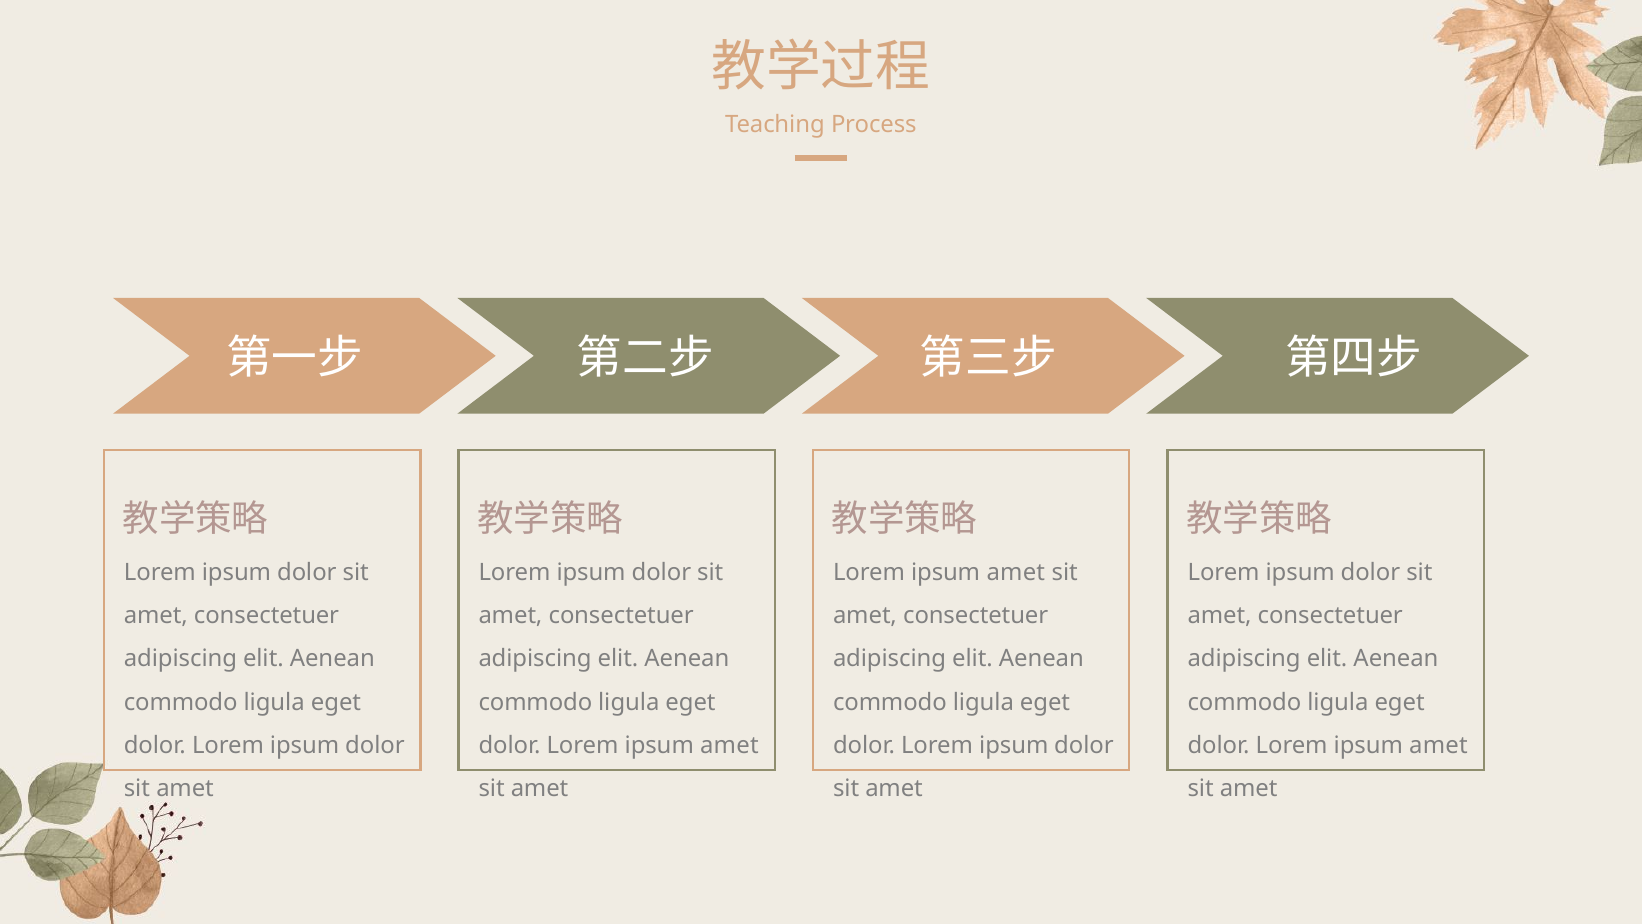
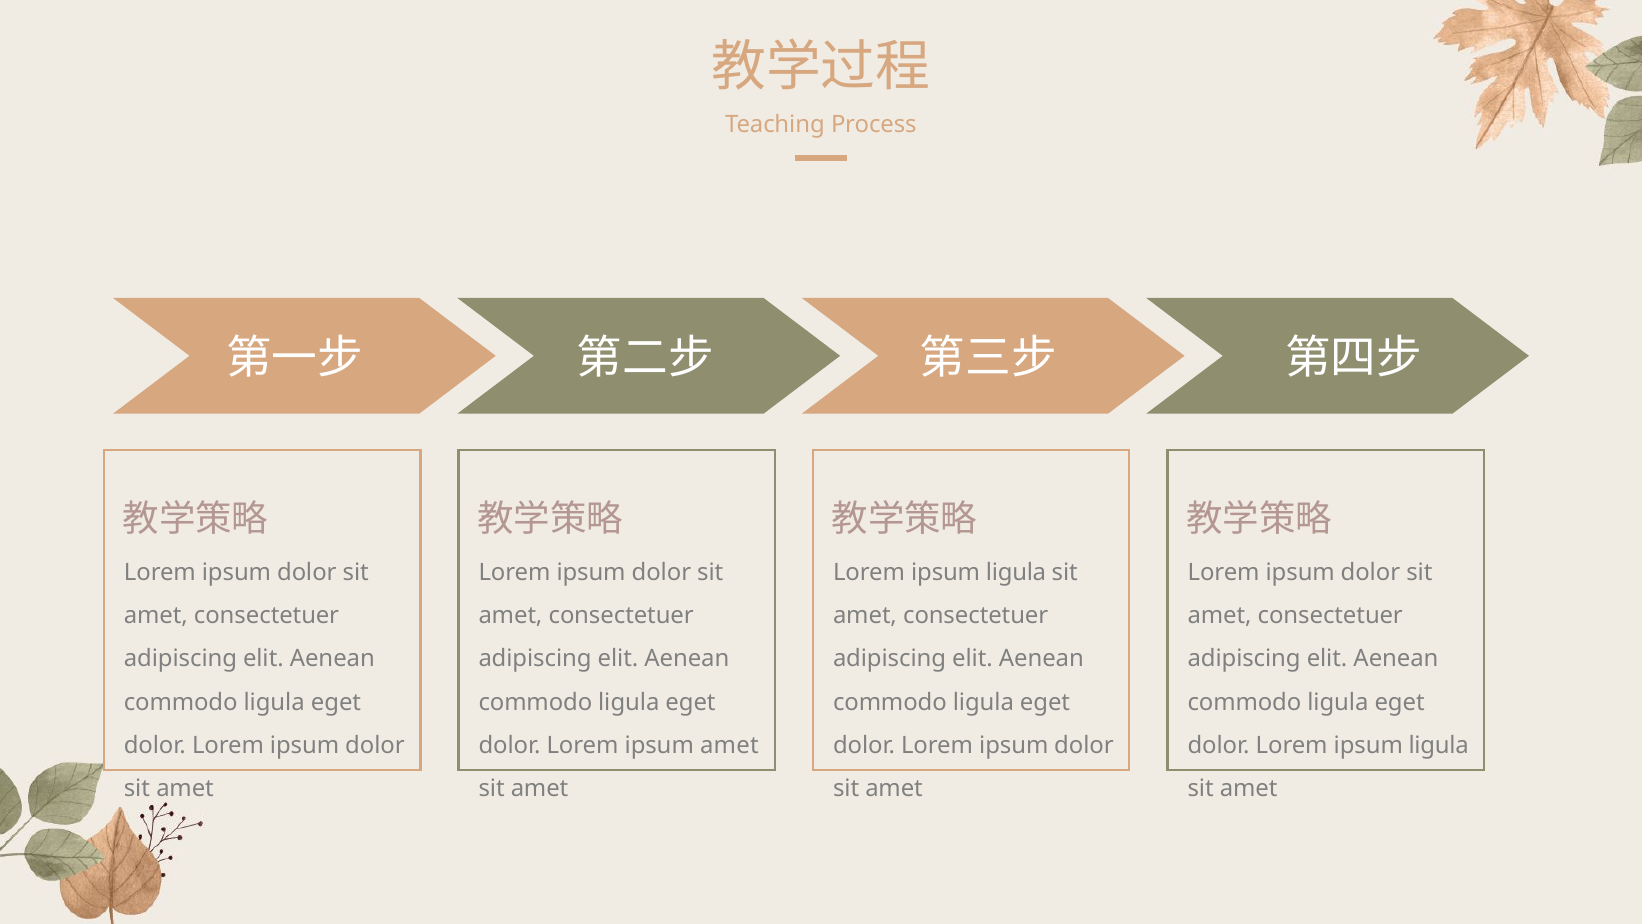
amet: amet -> ligula (1016, 573)
amet: amet -> ligula (1439, 745)
